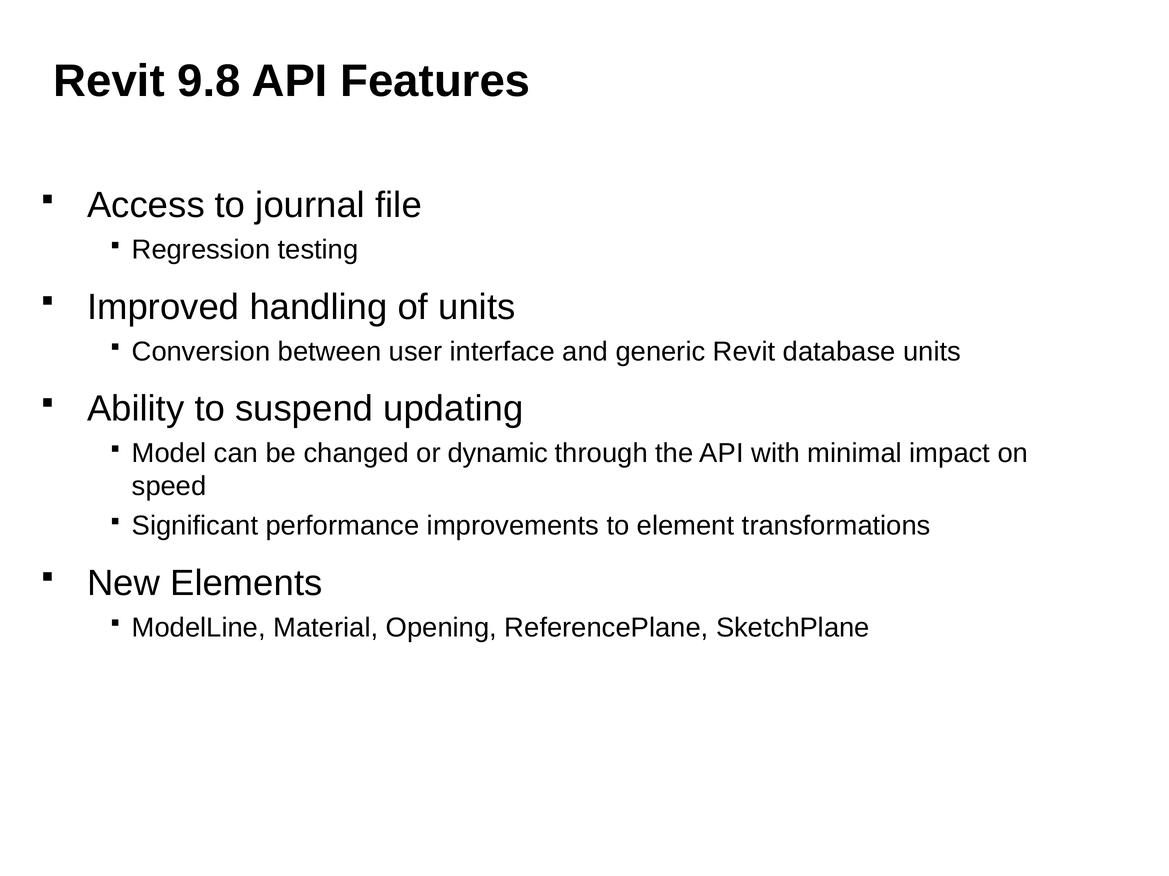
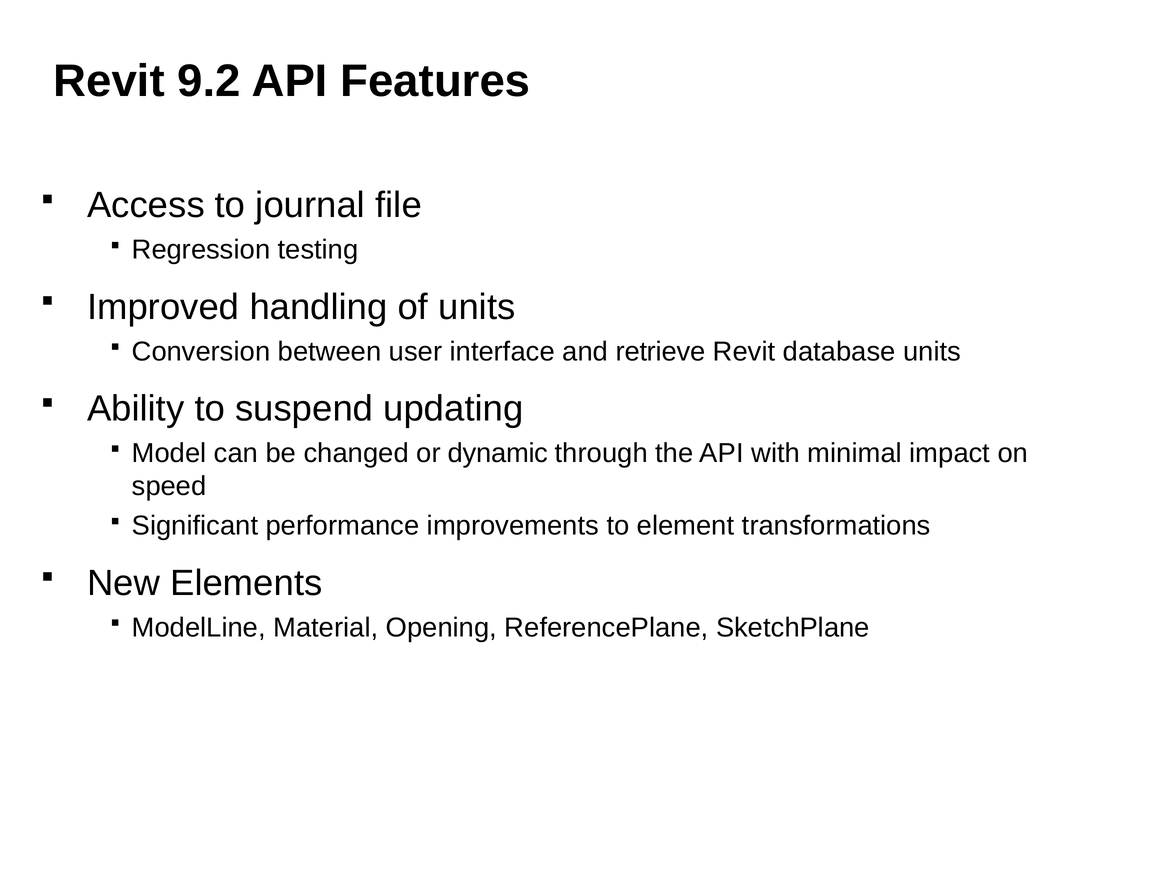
9.8: 9.8 -> 9.2 (209, 81)
generic: generic -> retrieve (661, 352)
